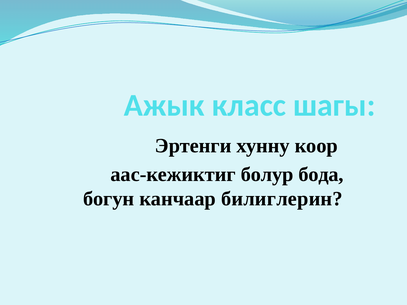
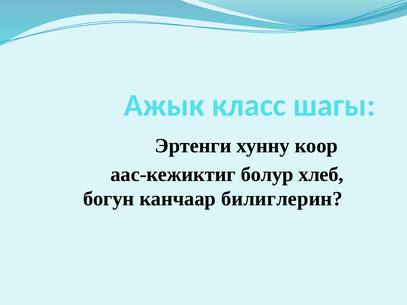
бода: бода -> хлеб (321, 174)
